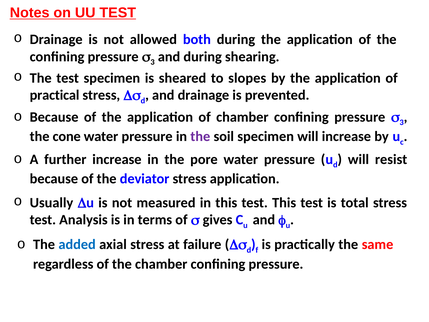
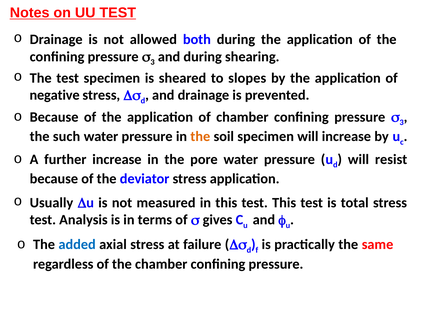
practical: practical -> negative (55, 95)
cone: cone -> such (67, 136)
the colour: purple -> orange (200, 136)
